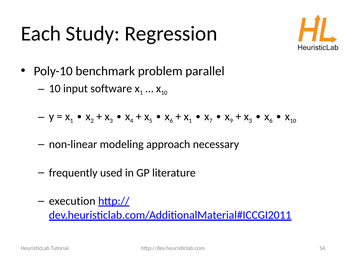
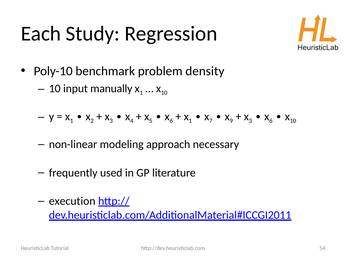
parallel: parallel -> density (205, 71)
software: software -> manually (111, 88)
